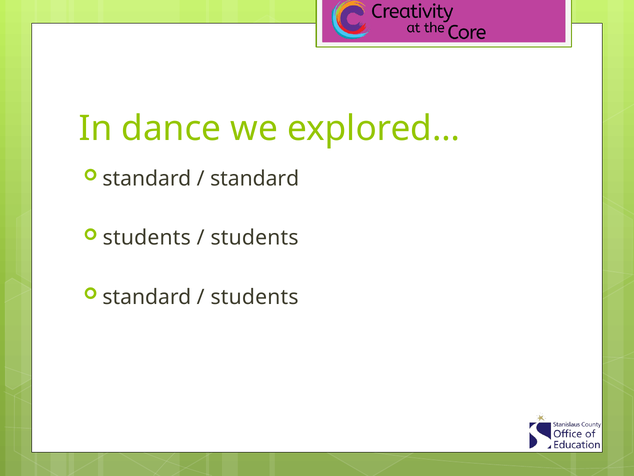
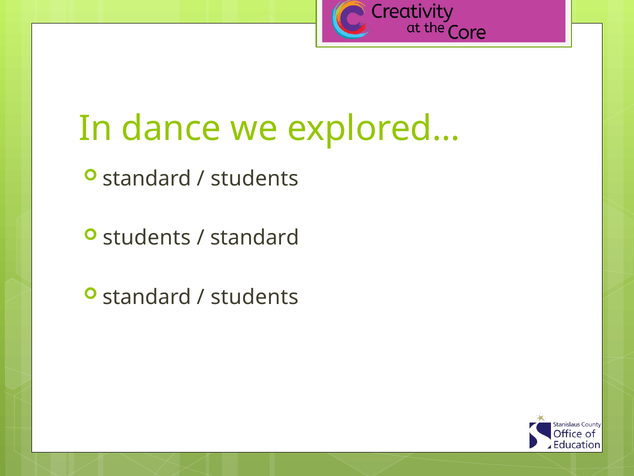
standard: standard -> students (255, 178)
students: students -> standard (255, 238)
